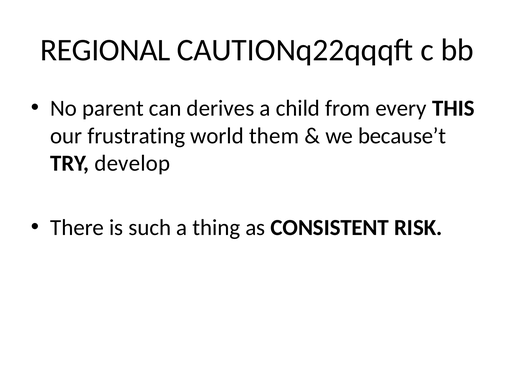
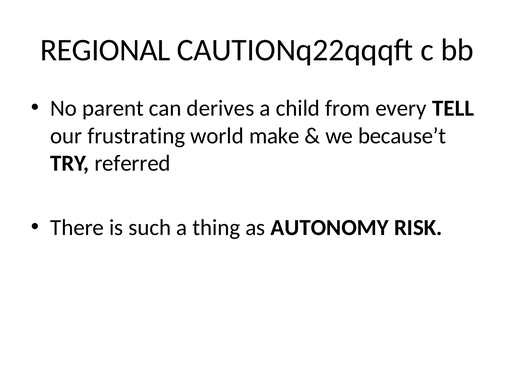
THIS: THIS -> TELL (453, 108)
them: them -> make (274, 136)
develop: develop -> referred (133, 163)
CONSISTENT: CONSISTENT -> AUTONOMY (330, 227)
